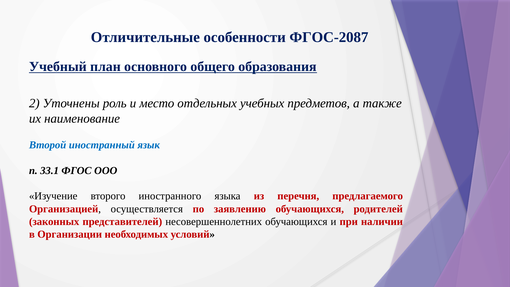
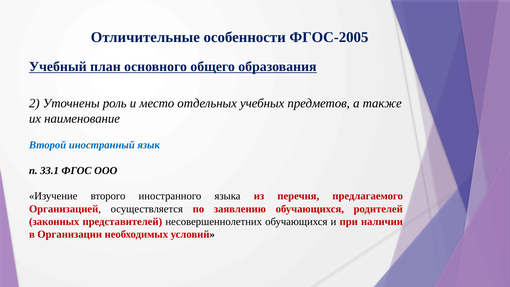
ФГОС-2087: ФГОС-2087 -> ФГОС-2005 (329, 37)
